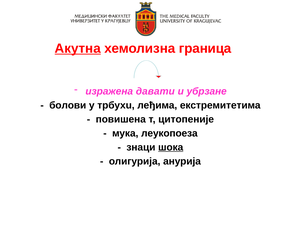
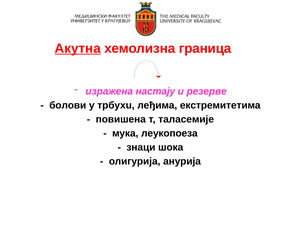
давати: давати -> настају (155, 92)
убрзане: убрзане -> рeзeрвe (207, 92)
цитопеније: цитопеније -> таласемије (186, 120)
шока underline: present -> none (171, 148)
